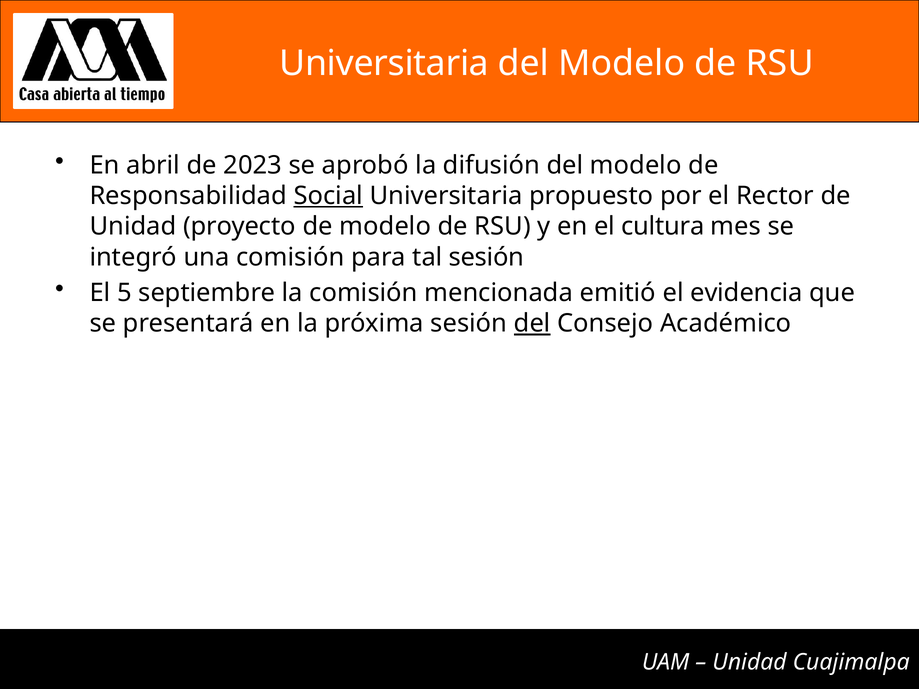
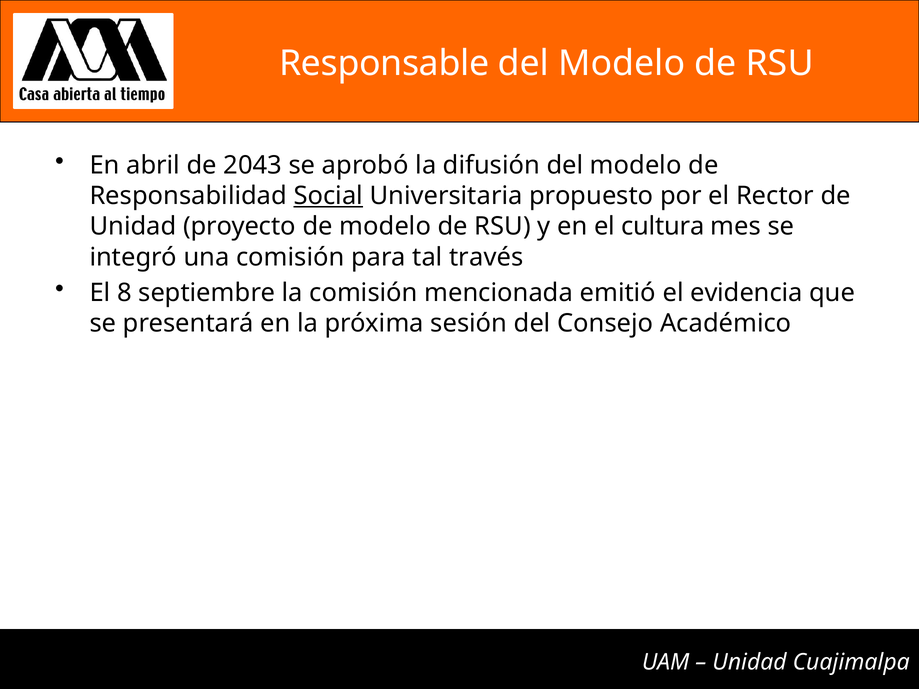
Universitaria: Universitaria -> Responsable (384, 63)
2023: 2023 -> 2043 (253, 165)
tal sesión: sesión -> través (486, 257)
5: 5 -> 8 (124, 293)
del underline: present -> none (532, 324)
